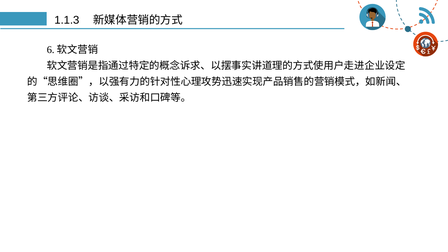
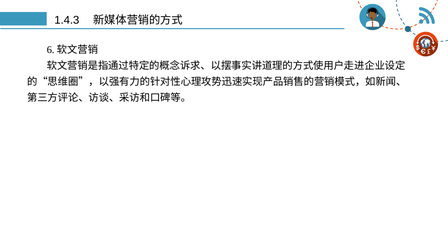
1.1.3: 1.1.3 -> 1.4.3 (67, 20)
